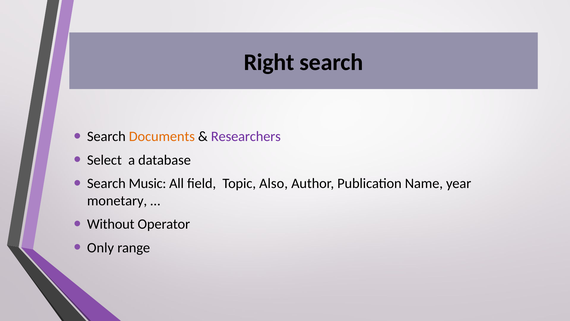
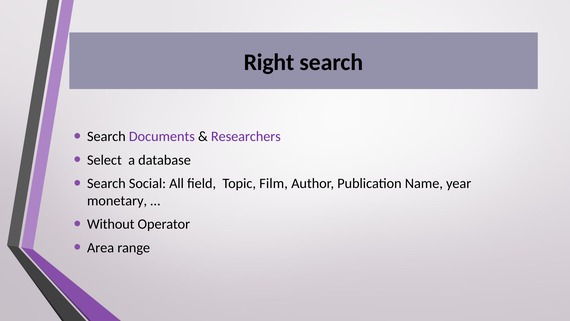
Documents colour: orange -> purple (162, 136)
Music: Music -> Social (147, 183)
Also: Also -> Film (274, 183)
Only: Only -> Area (101, 248)
